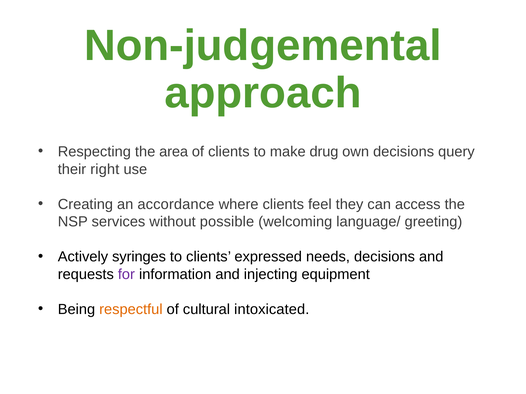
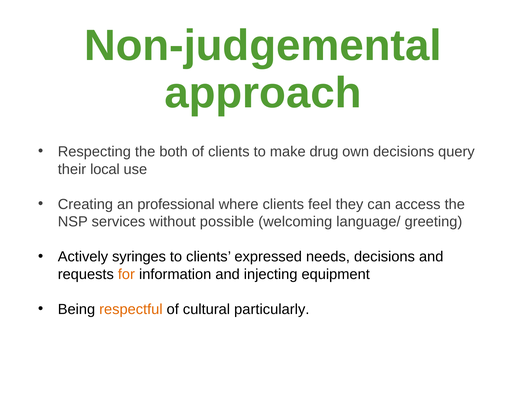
area: area -> both (174, 152)
right: right -> local (105, 169)
accordance: accordance -> professional (176, 204)
for colour: purple -> orange (126, 275)
intoxicated: intoxicated -> particularly (272, 310)
